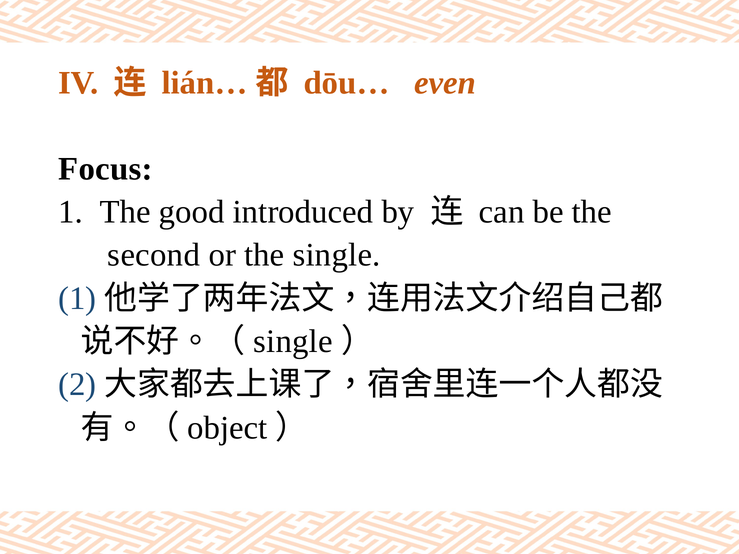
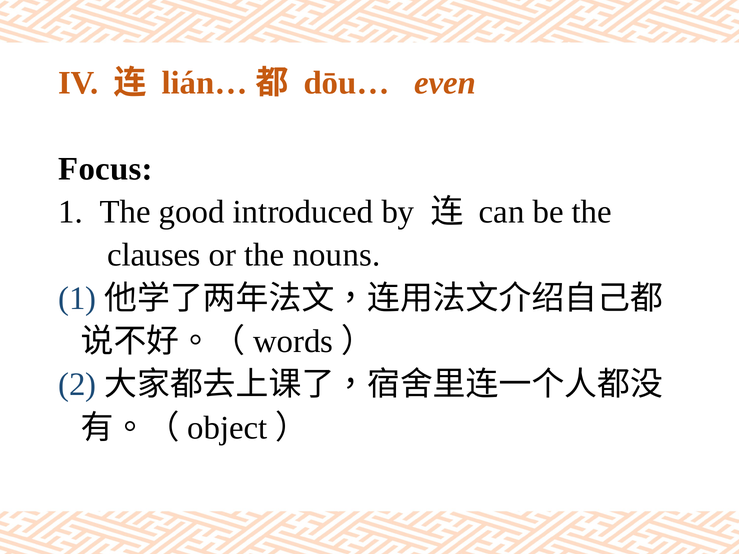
second: second -> clauses (154, 255)
the single: single -> nouns (337, 255)
single: single -> words (293, 342)
